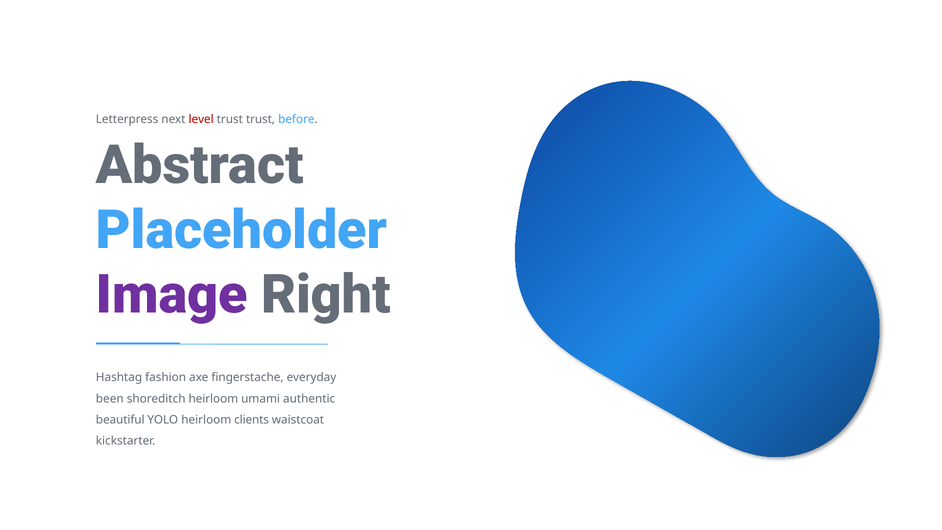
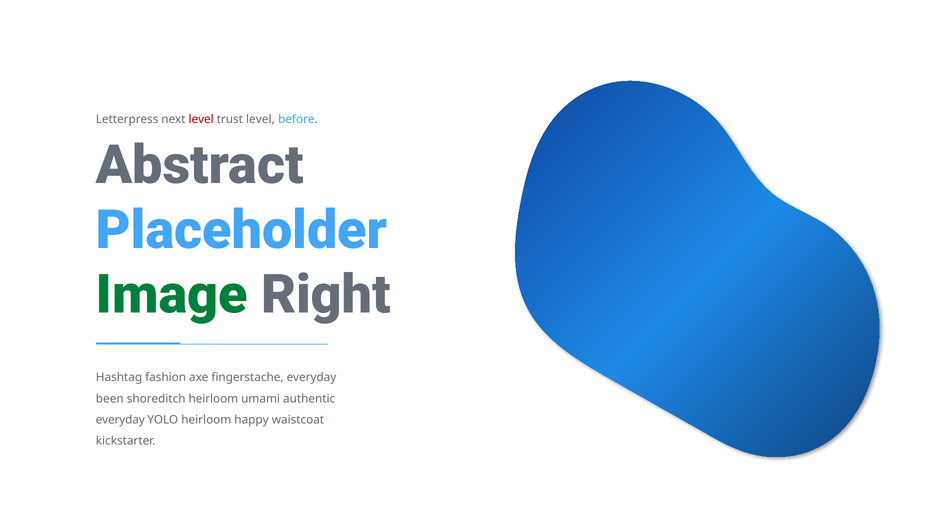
trust trust: trust -> level (260, 119)
Image colour: purple -> green (172, 295)
beautiful: beautiful -> everyday (120, 420)
clients: clients -> happy (252, 420)
